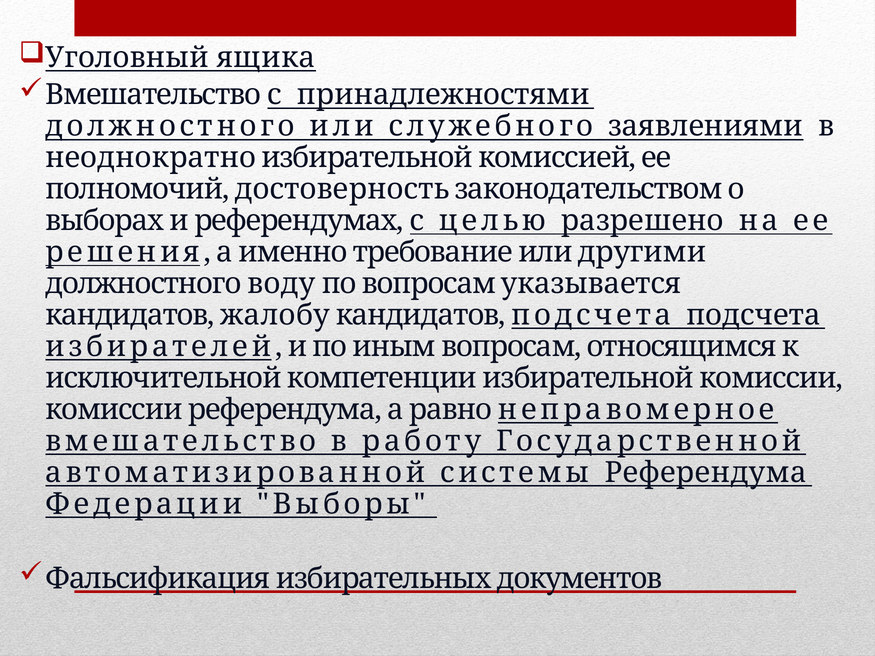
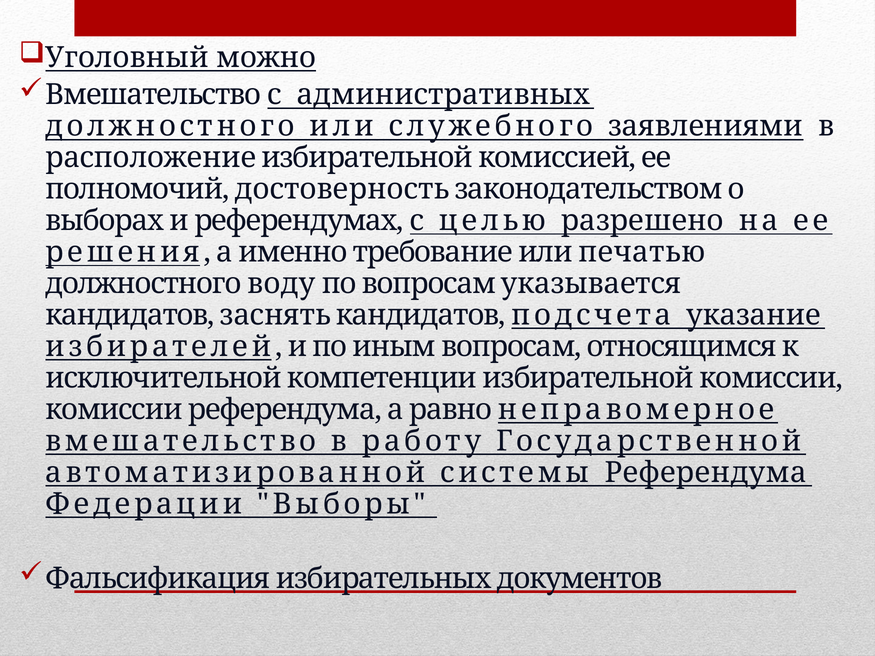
ящика: ящика -> можно (266, 58)
принадлежностями: принадлежностями -> административных (443, 95)
неоднократно: неоднократно -> расположение (151, 158)
другими: другими -> печатью (642, 252)
жалобу: жалобу -> заснять (275, 315)
подсчета подсчета: подсчета -> указание (754, 315)
